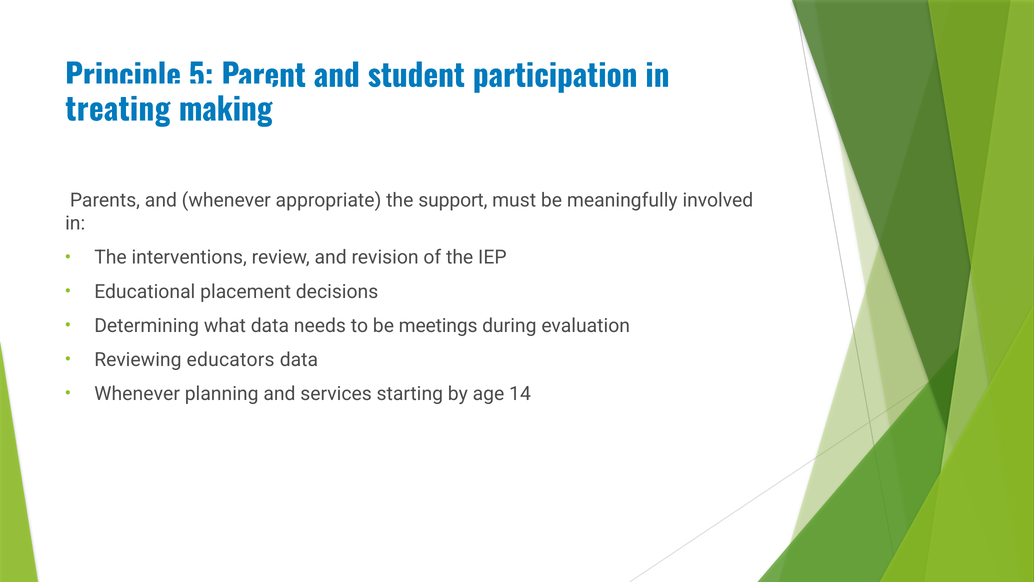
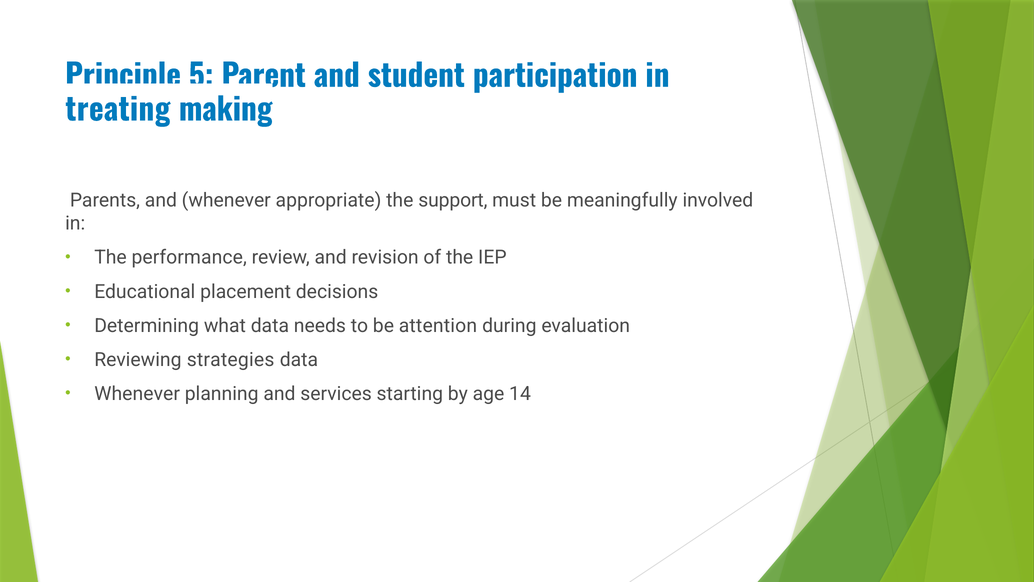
interventions: interventions -> performance (189, 257)
meetings: meetings -> attention (438, 326)
educators: educators -> strategies (231, 360)
